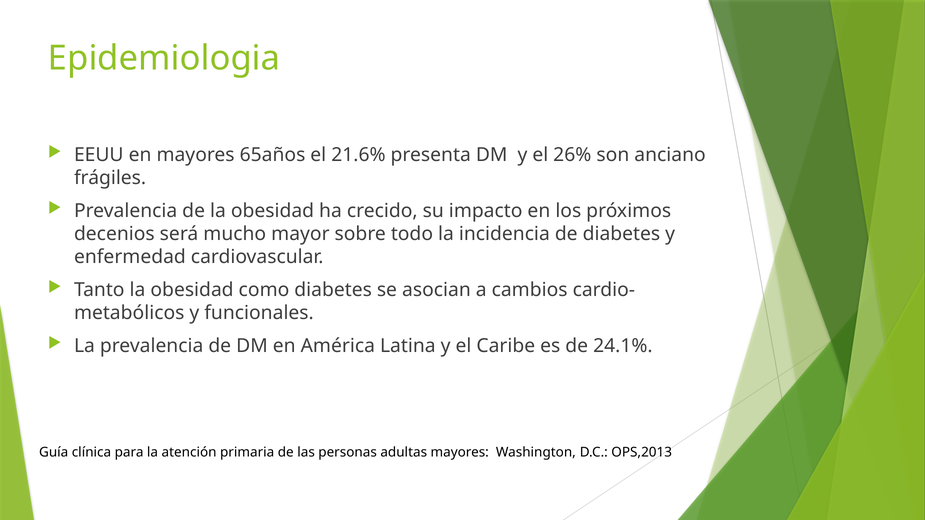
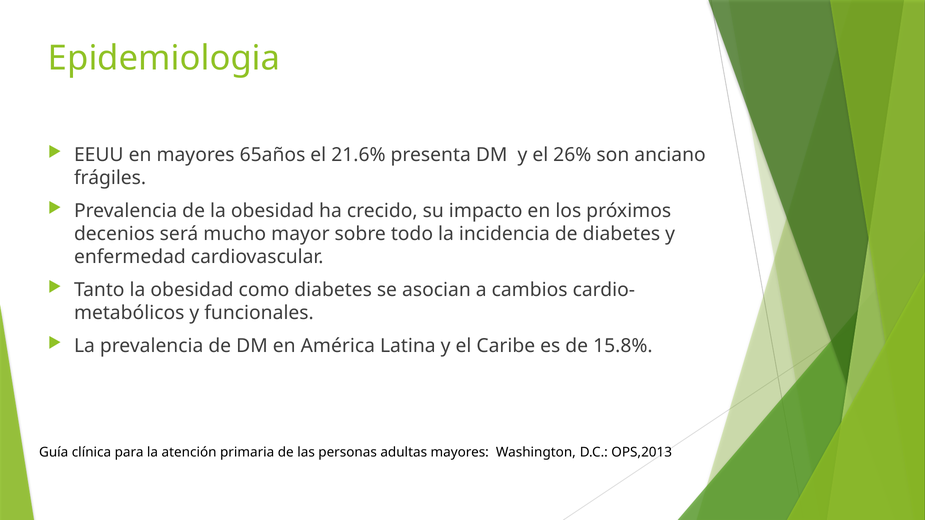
24.1%: 24.1% -> 15.8% (623, 346)
